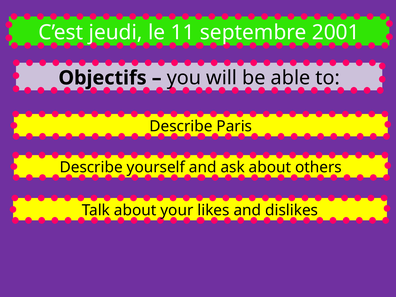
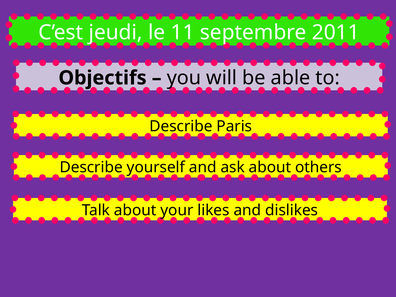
2001: 2001 -> 2011 (336, 32)
